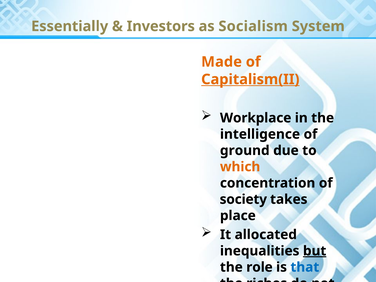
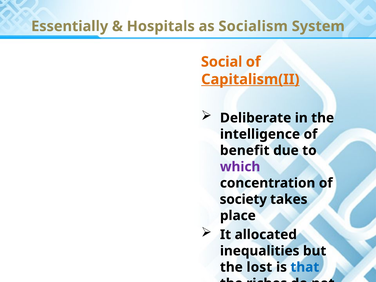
Investors: Investors -> Hospitals (161, 26)
Made: Made -> Social (222, 62)
Workplace: Workplace -> Deliberate (256, 118)
ground: ground -> benefit (245, 150)
which colour: orange -> purple (240, 167)
but underline: present -> none (315, 251)
role: role -> lost (259, 267)
